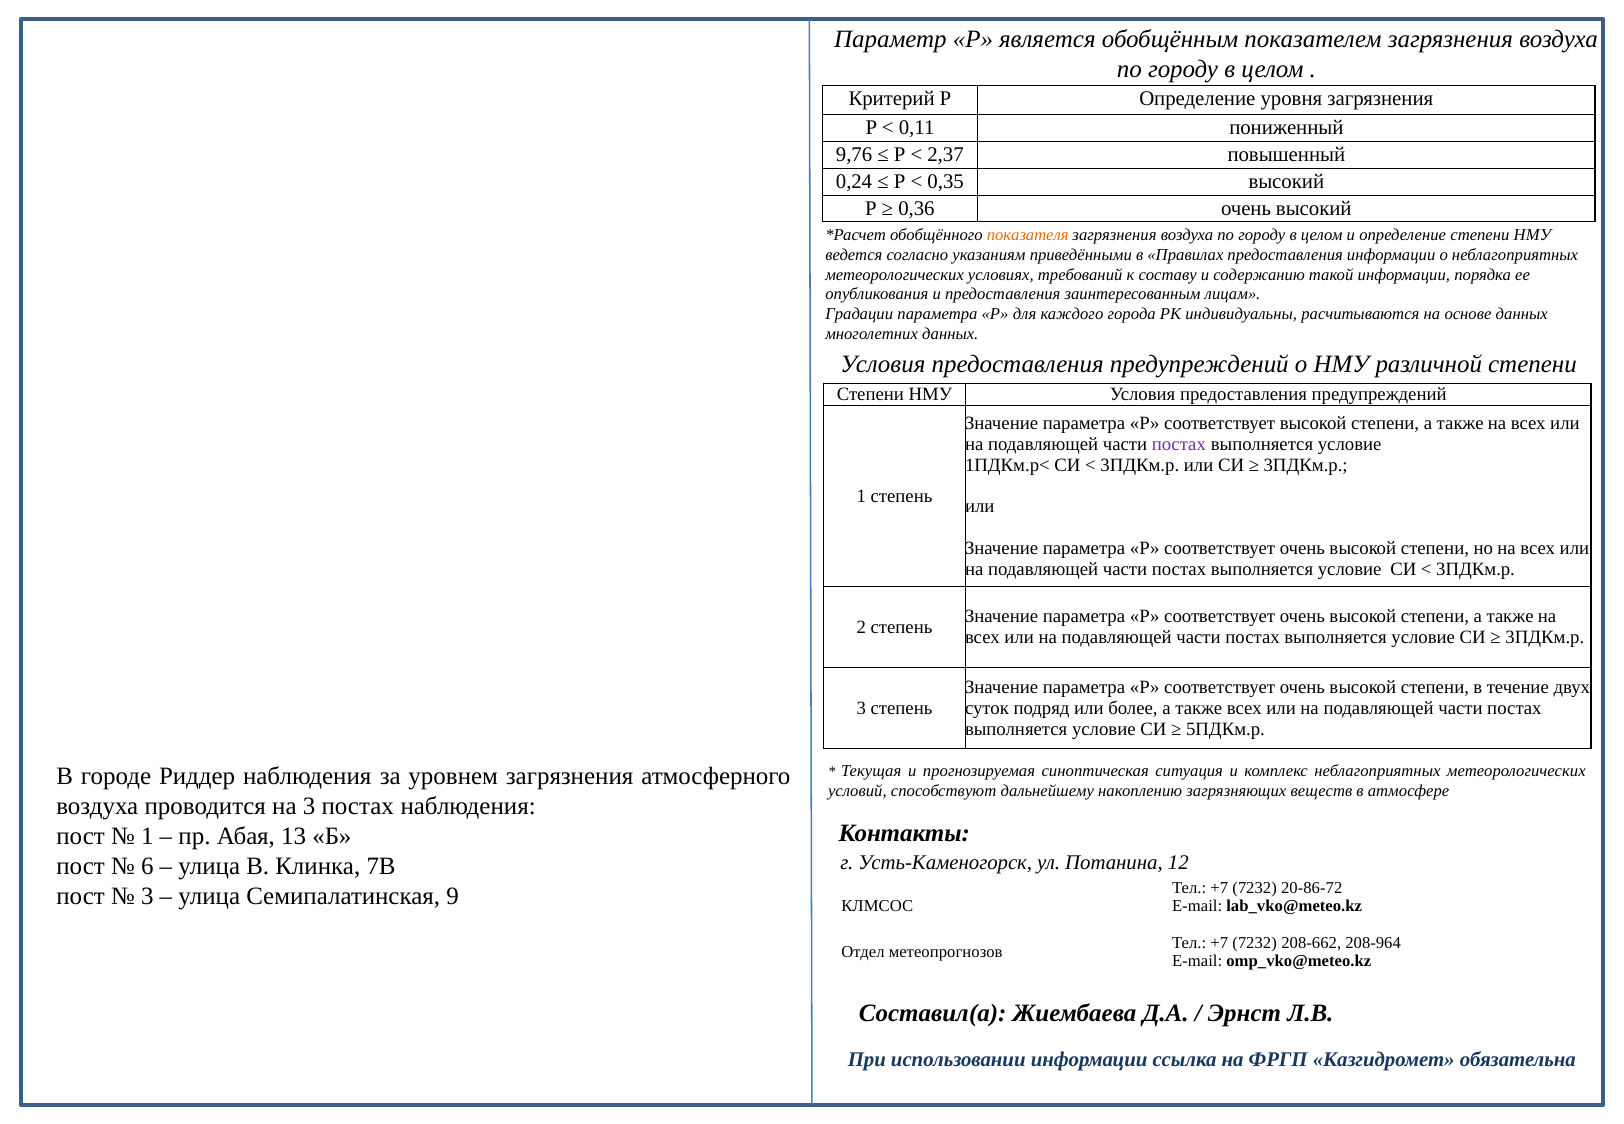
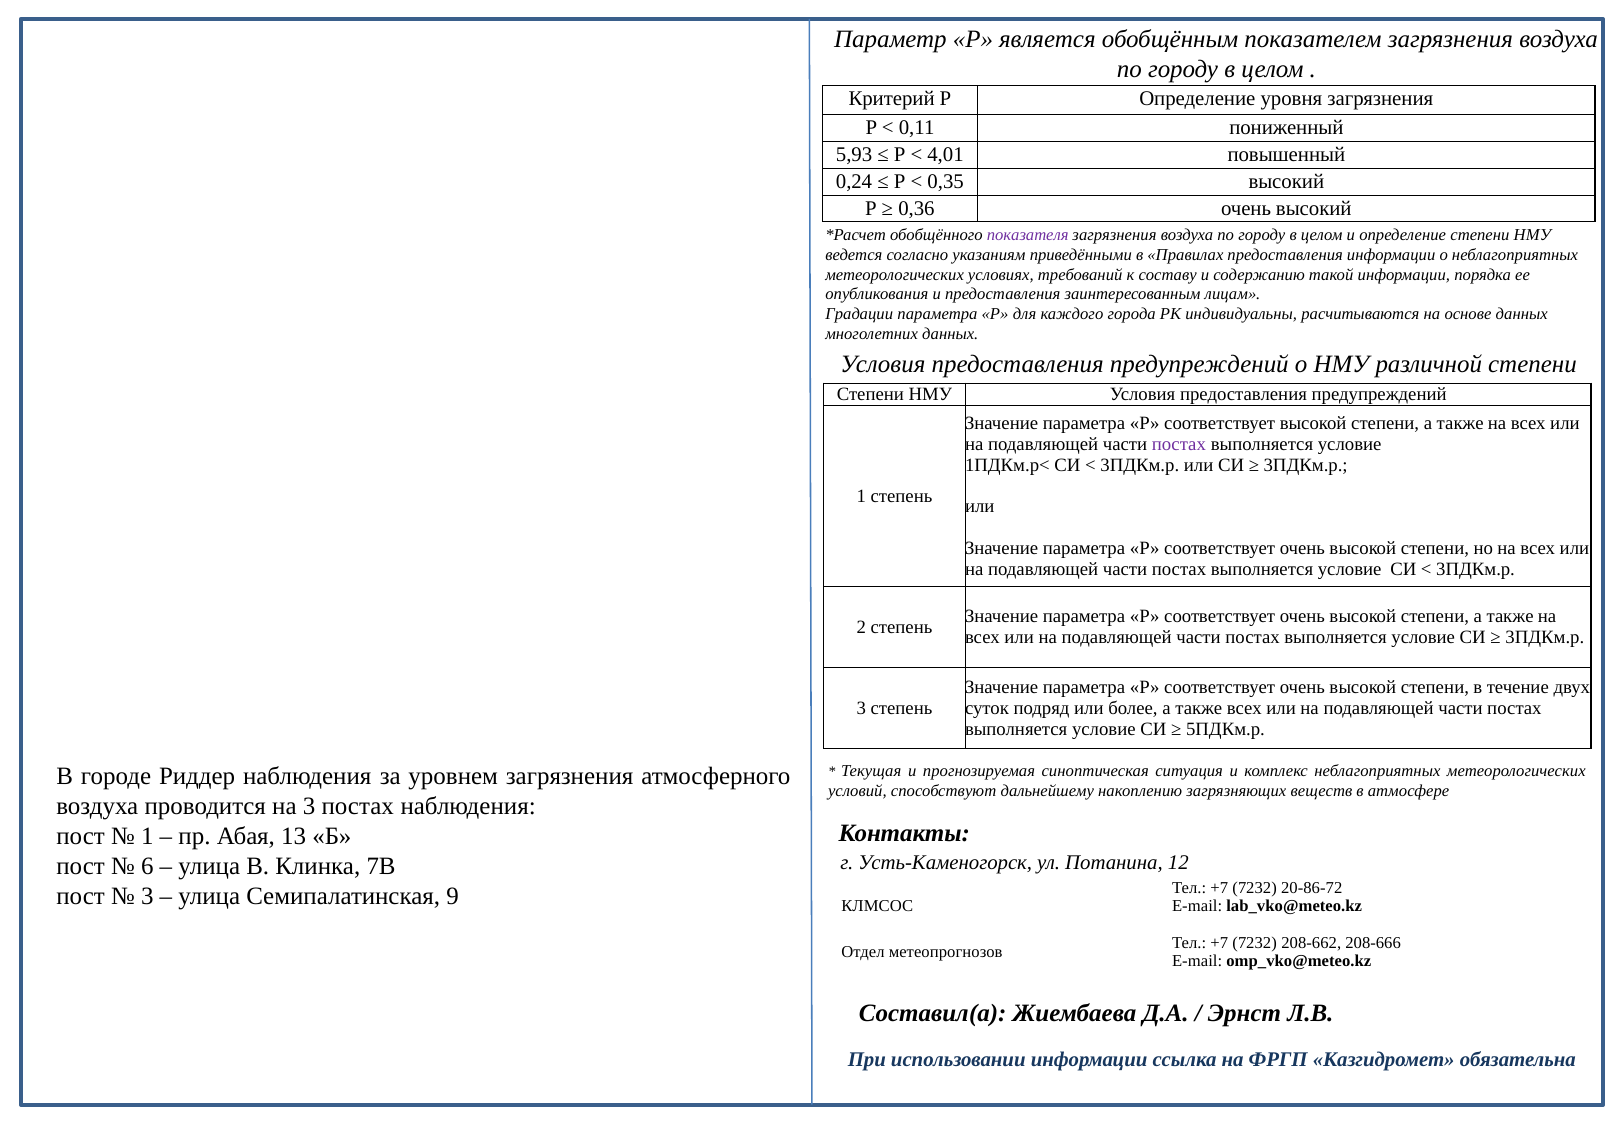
9,76: 9,76 -> 5,93 (854, 155)
2,37: 2,37 -> 4,01 (946, 155)
показателя colour: orange -> purple (1028, 235)
208-964: 208-964 -> 208-666 (1373, 943)
